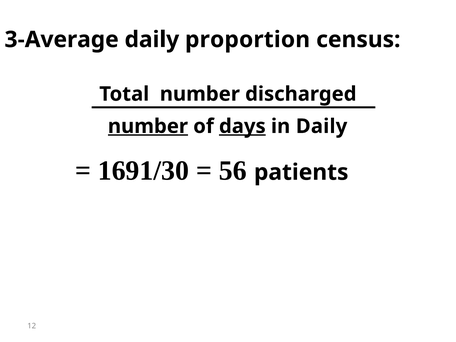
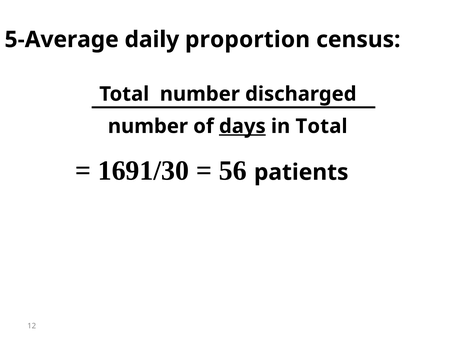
3-Average: 3-Average -> 5-Average (62, 40)
number underline: present -> none (148, 126)
in Daily: Daily -> Total (322, 126)
